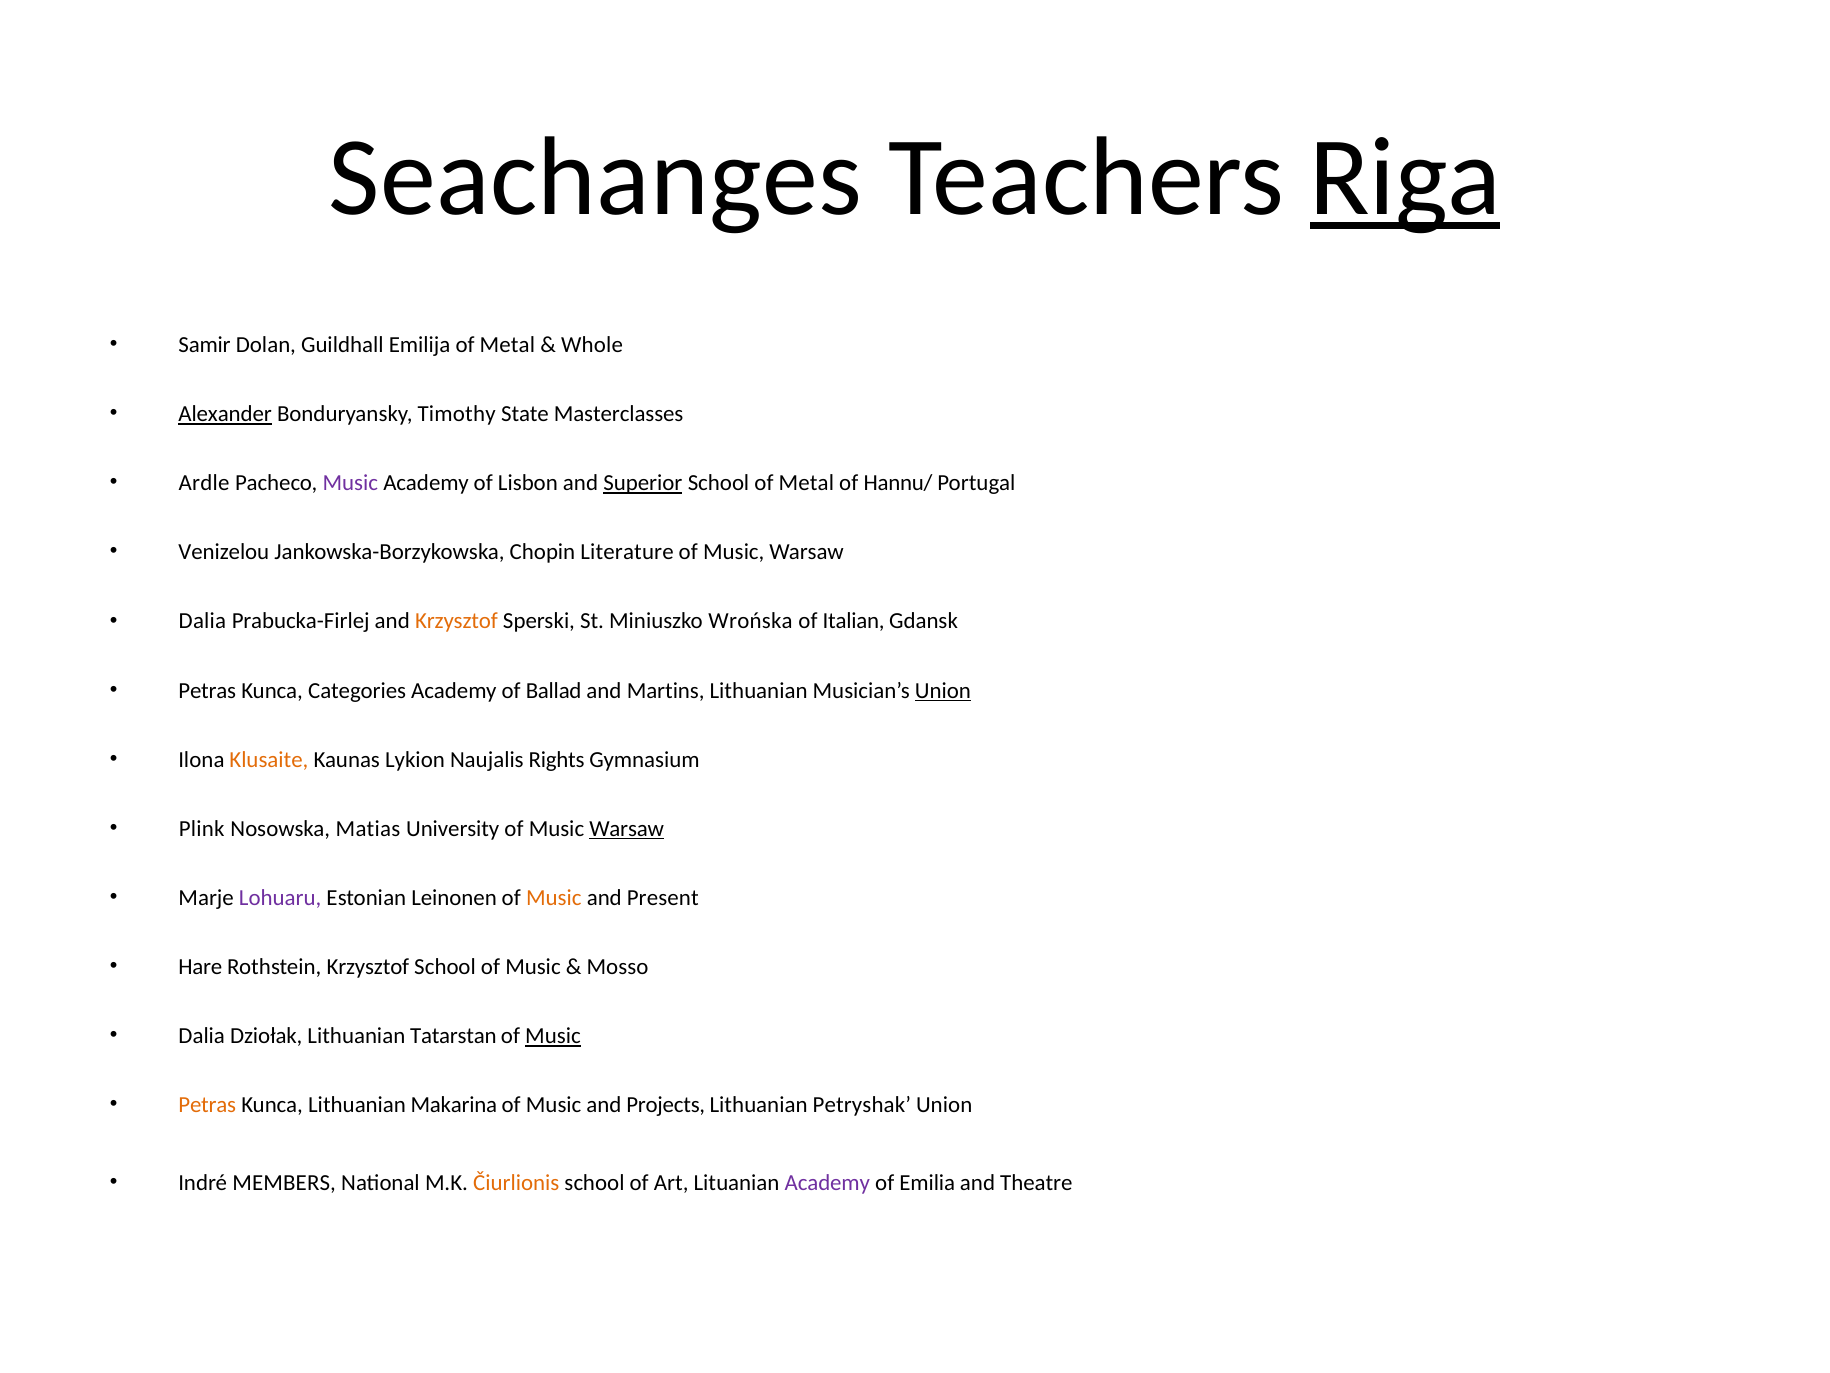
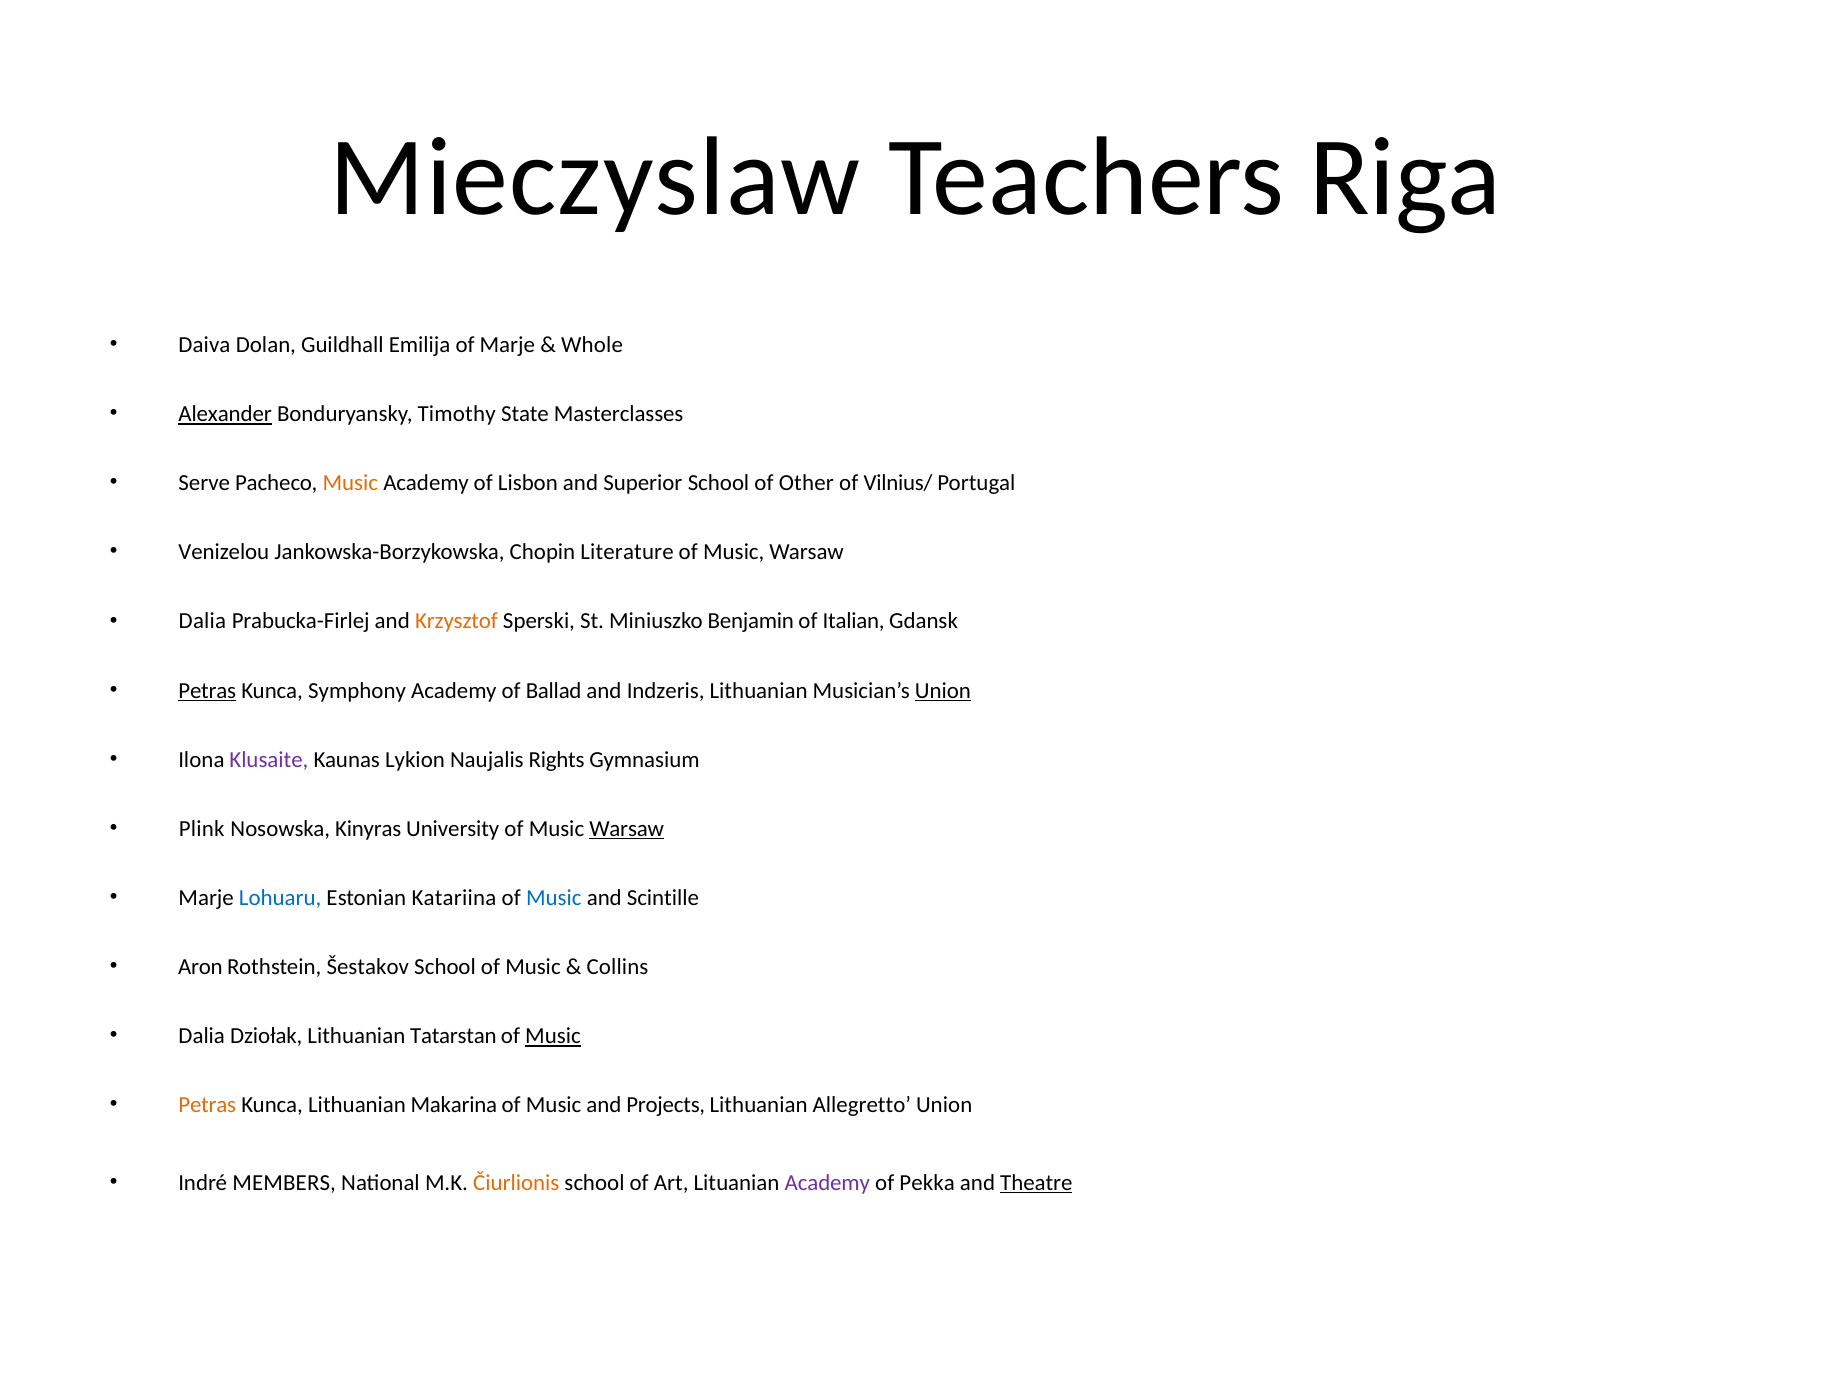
Seachanges: Seachanges -> Mieczyslaw (595, 177)
Riga underline: present -> none (1405, 177)
Samir: Samir -> Daiva (204, 345)
Metal: Metal -> Marje (507, 345)
Ardle: Ardle -> Serve (204, 483)
Music colour: purple -> orange (350, 483)
Superior underline: present -> none (643, 483)
School of Metal: Metal -> Other (806, 483)
Hannu/: Hannu/ -> Vilnius/ (898, 483)
Wrońska: Wrońska -> Benjamin (751, 621)
Petras underline: none -> present (207, 690)
Categories: Categories -> Symphony (357, 690)
Martins: Martins -> Indzeris (666, 690)
Klusaite colour: orange -> purple (269, 759)
Matias: Matias -> Kinyras (368, 828)
Lohuaru colour: purple -> blue (280, 897)
Leinonen: Leinonen -> Katariina (454, 897)
Music colour: orange -> blue (554, 897)
Present: Present -> Scintille (663, 897)
Hare: Hare -> Aron (200, 967)
Rothstein Krzysztof: Krzysztof -> Šestakov (368, 967)
Mosso: Mosso -> Collins (617, 967)
Petryshak: Petryshak -> Allegretto (862, 1105)
Emilia: Emilia -> Pekka (927, 1182)
Theatre underline: none -> present (1036, 1182)
